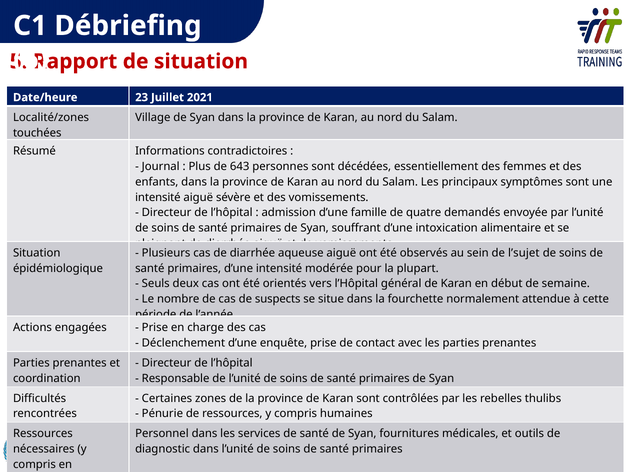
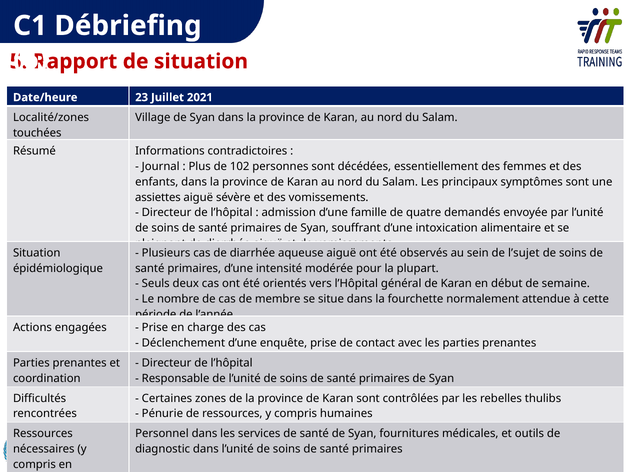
643: 643 -> 102 (240, 166)
intensité: intensité -> assiettes (158, 197)
suspects: suspects -> membre (278, 299)
